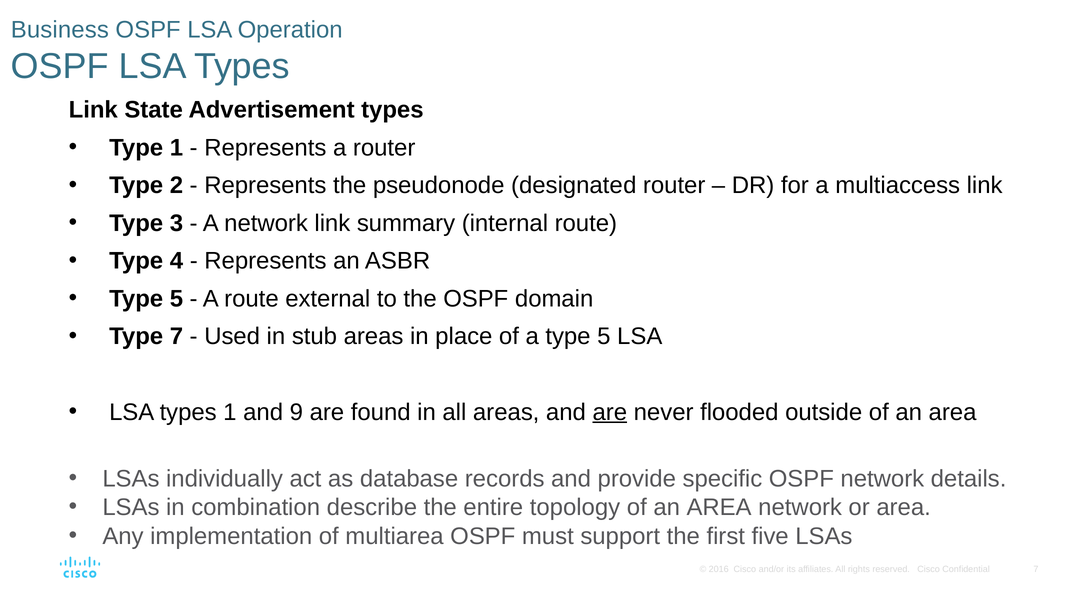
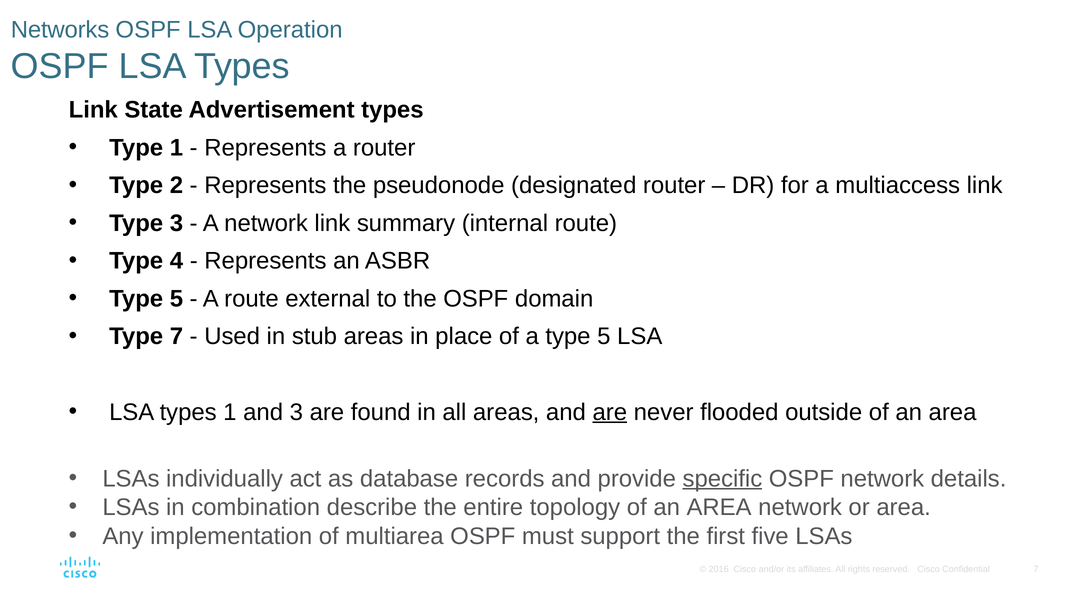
Business: Business -> Networks (60, 30)
and 9: 9 -> 3 (296, 412)
specific underline: none -> present (722, 479)
